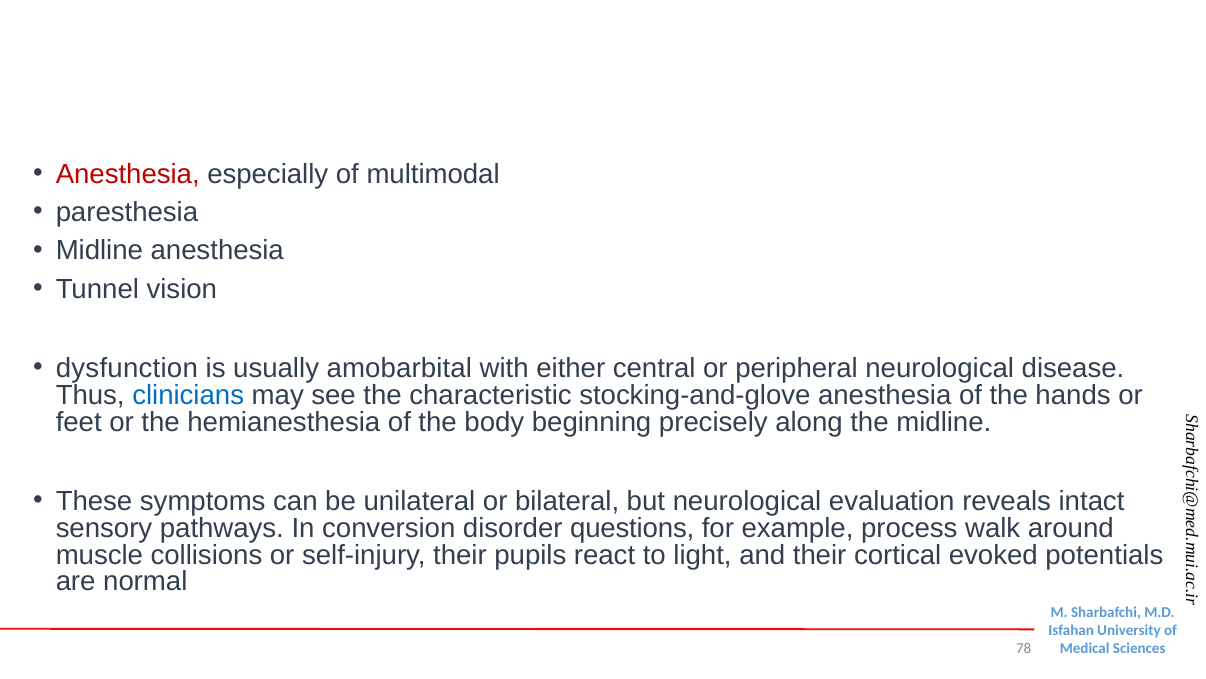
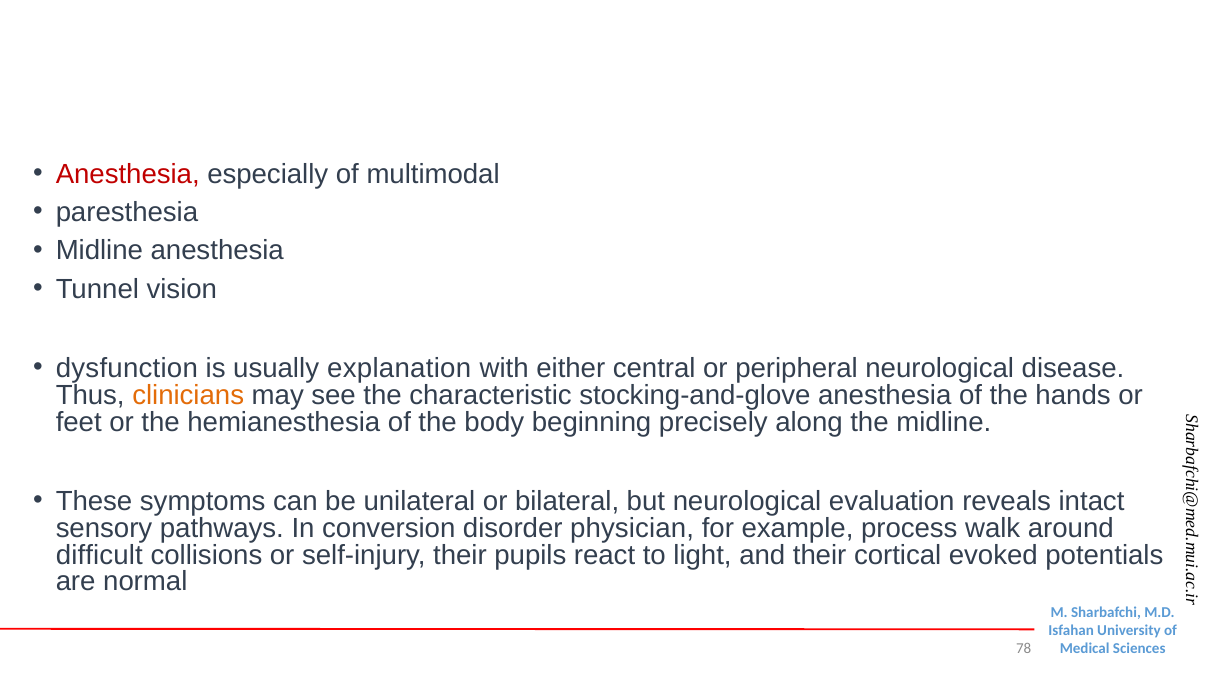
amobarbital: amobarbital -> explanation (399, 368)
clinicians colour: blue -> orange (188, 395)
questions: questions -> physician (632, 528)
muscle: muscle -> difficult (99, 554)
